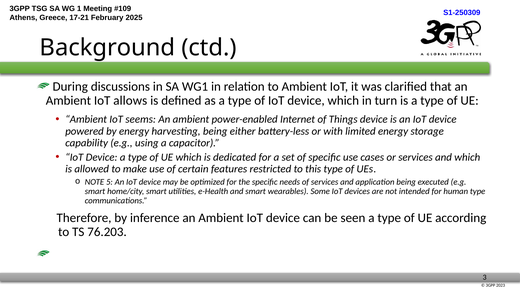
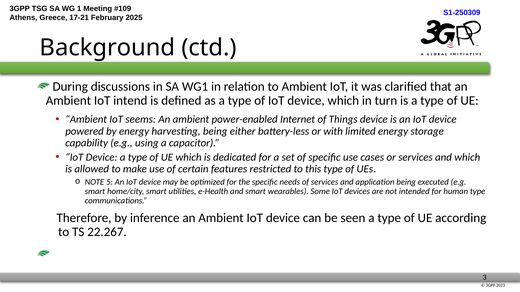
allows: allows -> intend (130, 101)
76.203: 76.203 -> 22.267 (107, 232)
